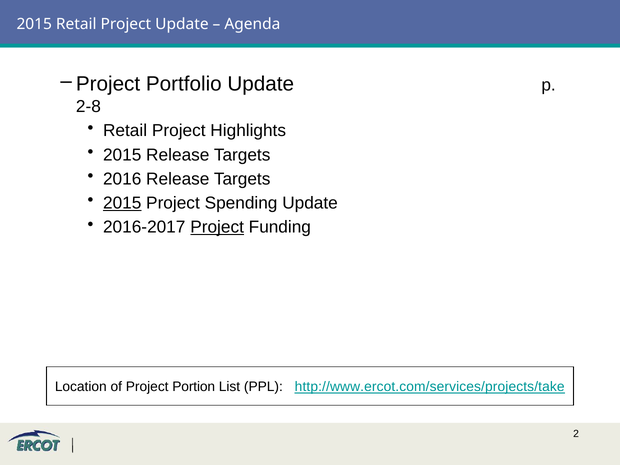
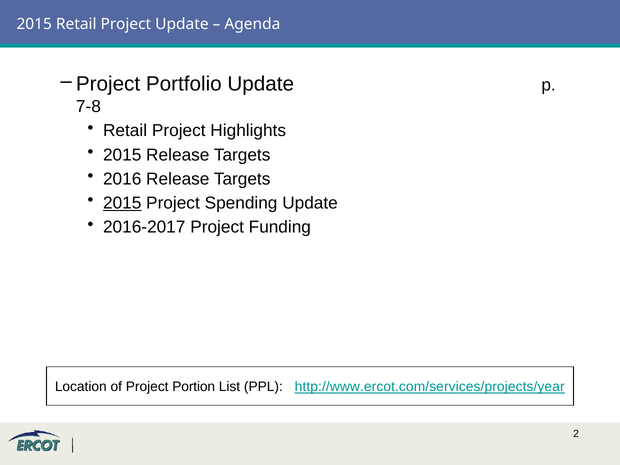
2-8: 2-8 -> 7-8 (88, 107)
Project underline: present -> none (217, 227)
http://www.ercot.com/services/projects/take: http://www.ercot.com/services/projects/take -> http://www.ercot.com/services/projects/year (430, 387)
